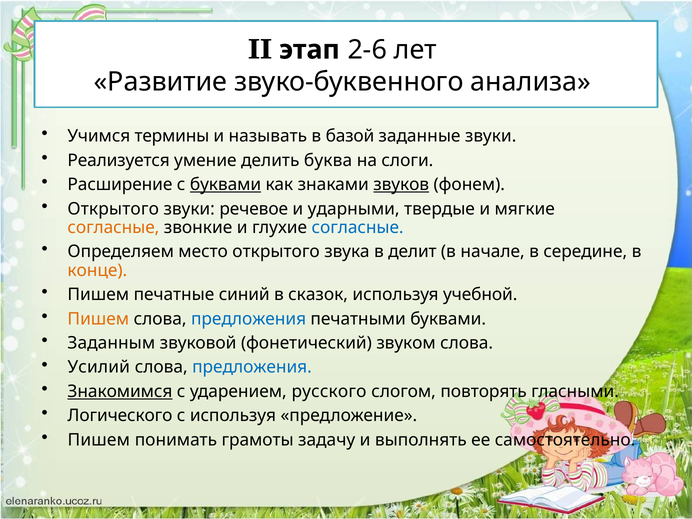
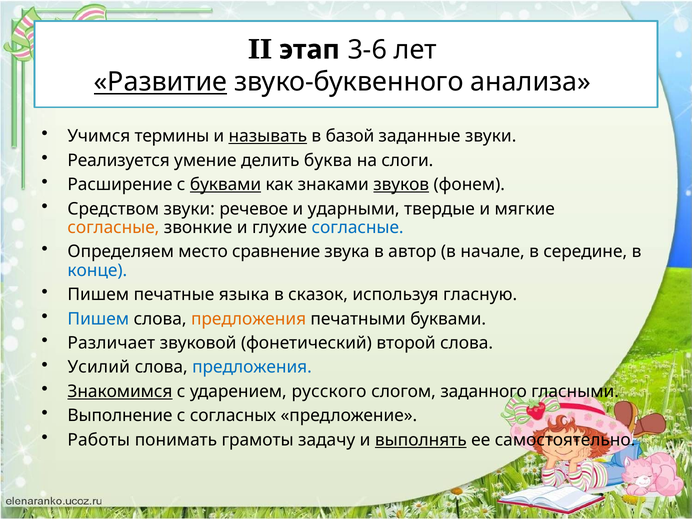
2-6: 2-6 -> 3-6 (367, 50)
Развитие underline: none -> present (161, 82)
называть underline: none -> present (268, 136)
Открытого: Открытого -> Средством (113, 209)
место открытого: открытого -> сравнение (276, 252)
делит: делит -> автор (412, 252)
конце colour: orange -> blue (97, 270)
синий: синий -> языка (244, 295)
учебной: учебной -> гласную (480, 295)
Пишем colour: orange -> blue (98, 319)
предложения colour: blue -> orange (249, 319)
Заданным: Заданным -> Различает (111, 343)
звуком: звуком -> второй (406, 343)
повторять: повторять -> заданного (484, 392)
Логического: Логического -> Выполнение (120, 416)
с используя: используя -> согласных (233, 416)
Пишем: Пишем -> Работы (99, 440)
выполнять underline: none -> present (421, 440)
